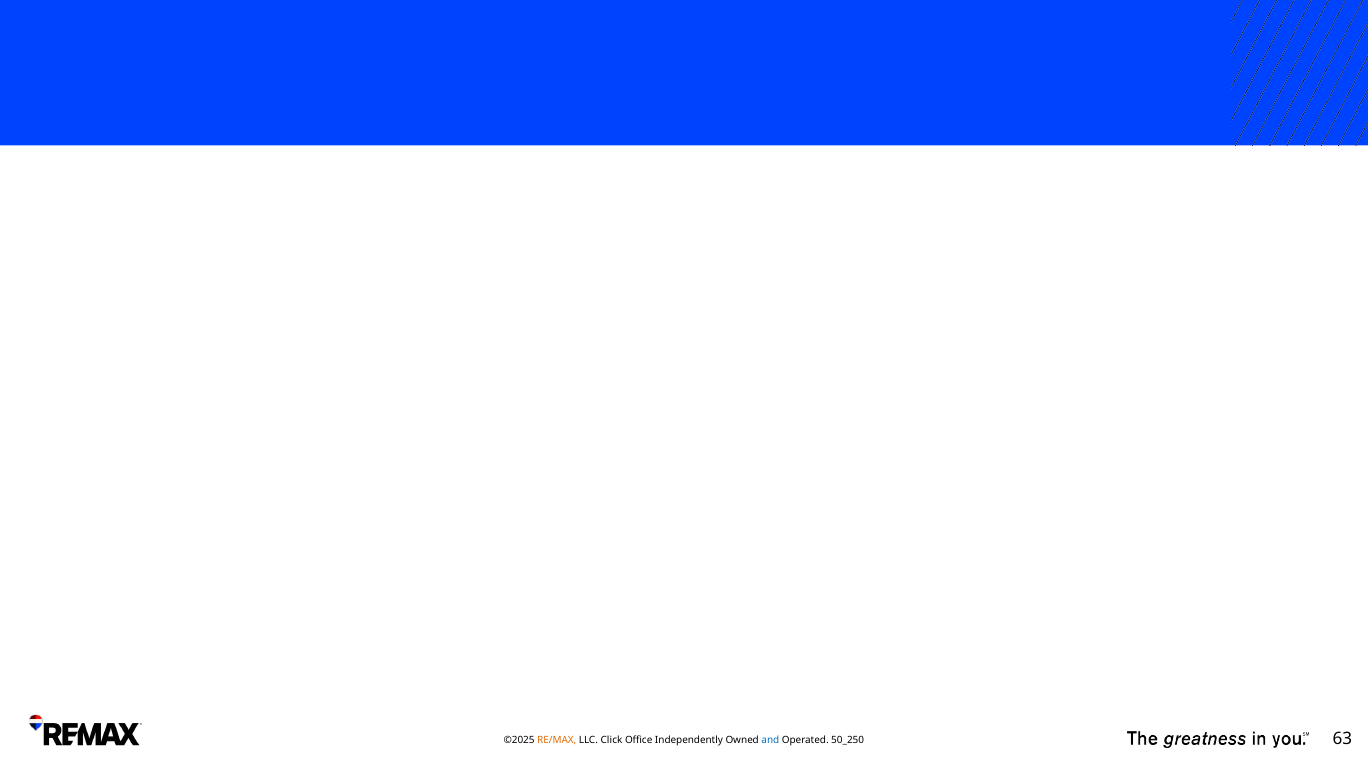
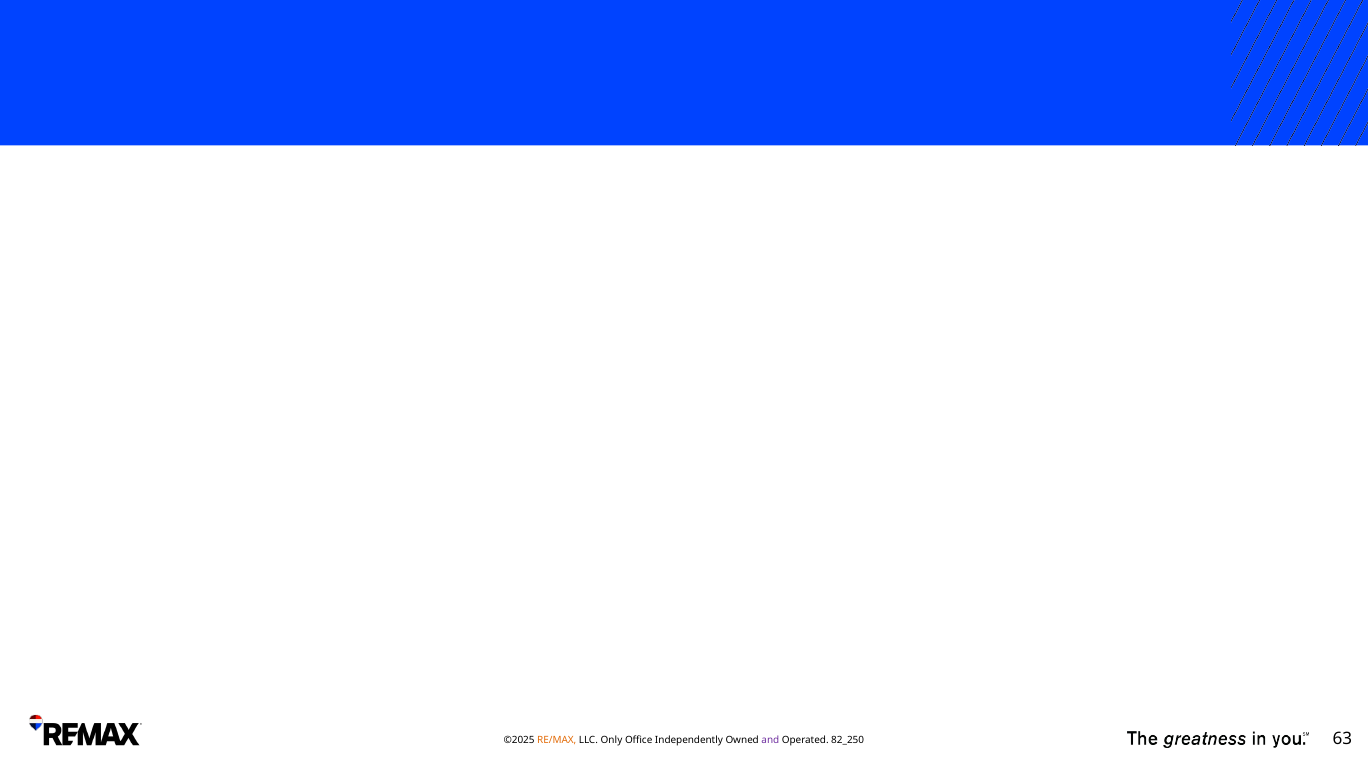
Click: Click -> Only (612, 740)
and colour: blue -> purple (770, 740)
50_250: 50_250 -> 82_250 (848, 740)
